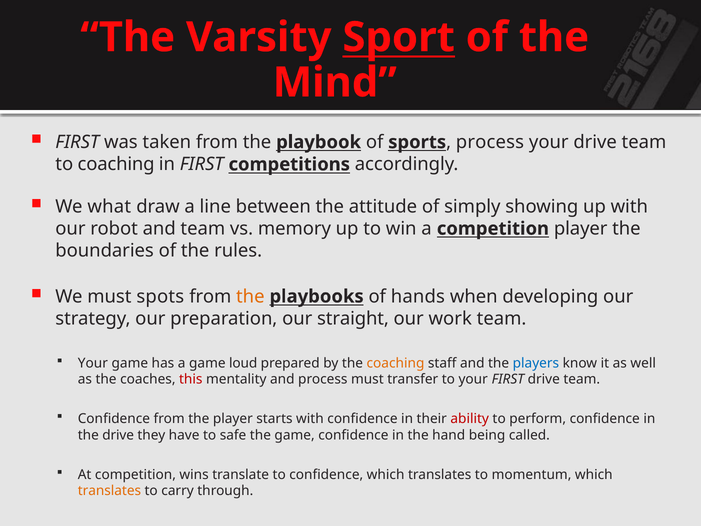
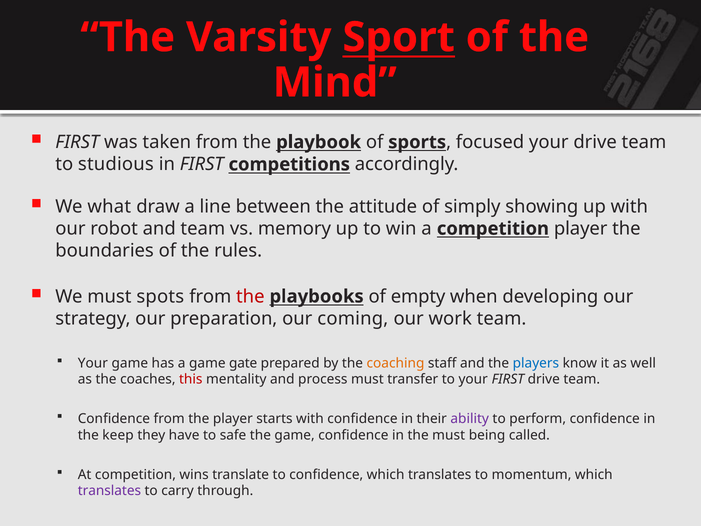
process: process -> focused (490, 142)
to coaching: coaching -> studious (116, 164)
the colour: orange -> red (250, 296)
hands: hands -> empty (418, 296)
straight: straight -> coming (353, 318)
loud: loud -> gate (243, 363)
ability colour: red -> purple (470, 419)
the drive: drive -> keep (118, 435)
the hand: hand -> must (449, 435)
translates colour: orange -> purple (109, 491)
